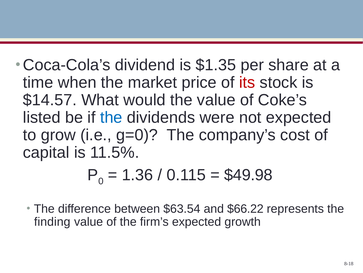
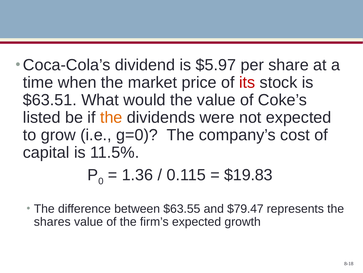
$1.35: $1.35 -> $5.97 (216, 65)
$14.57: $14.57 -> $63.51 (50, 100)
the colour: blue -> orange (111, 117)
$49.98: $49.98 -> $19.83 (248, 175)
$63.54: $63.54 -> $63.55 (182, 208)
$66.22: $66.22 -> $79.47 (245, 208)
finding: finding -> shares (52, 221)
